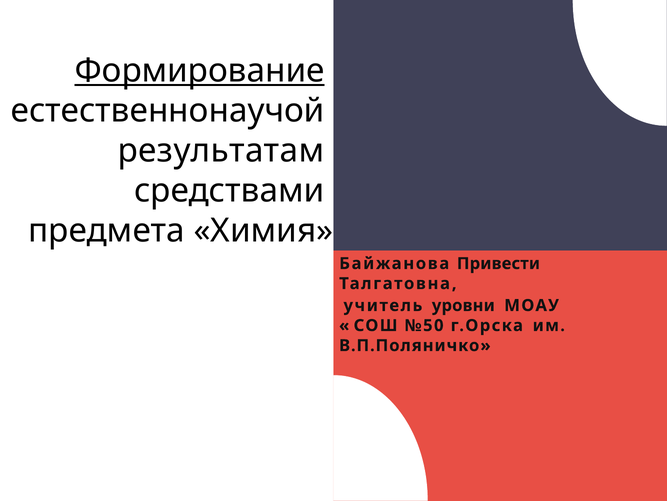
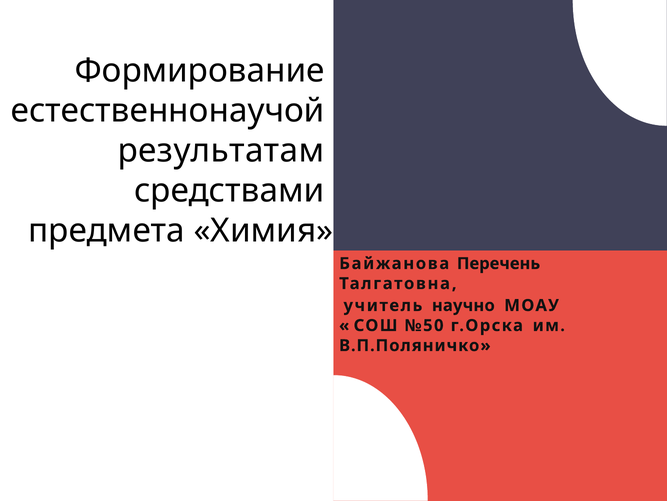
Формирование underline: present -> none (200, 70)
Привести: Привести -> Перечень (499, 263)
уровни: уровни -> научно (463, 305)
